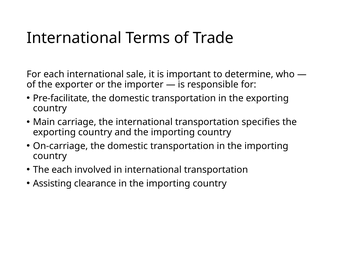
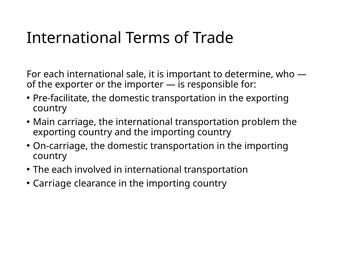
specifies: specifies -> problem (261, 122)
Assisting: Assisting -> Carriage (52, 183)
